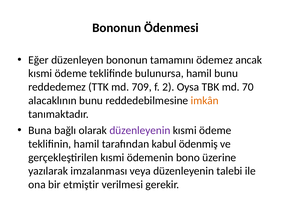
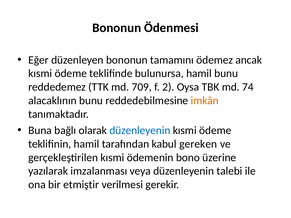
70: 70 -> 74 (248, 87)
düzenleyenin colour: purple -> blue (140, 130)
ödenmiş: ödenmiş -> gereken (198, 144)
